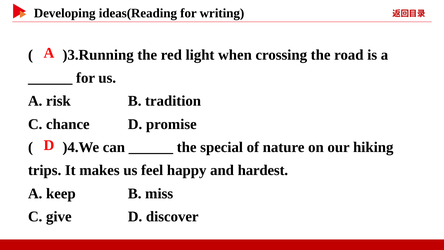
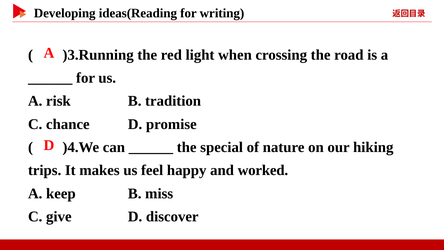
hardest: hardest -> worked (263, 170)
